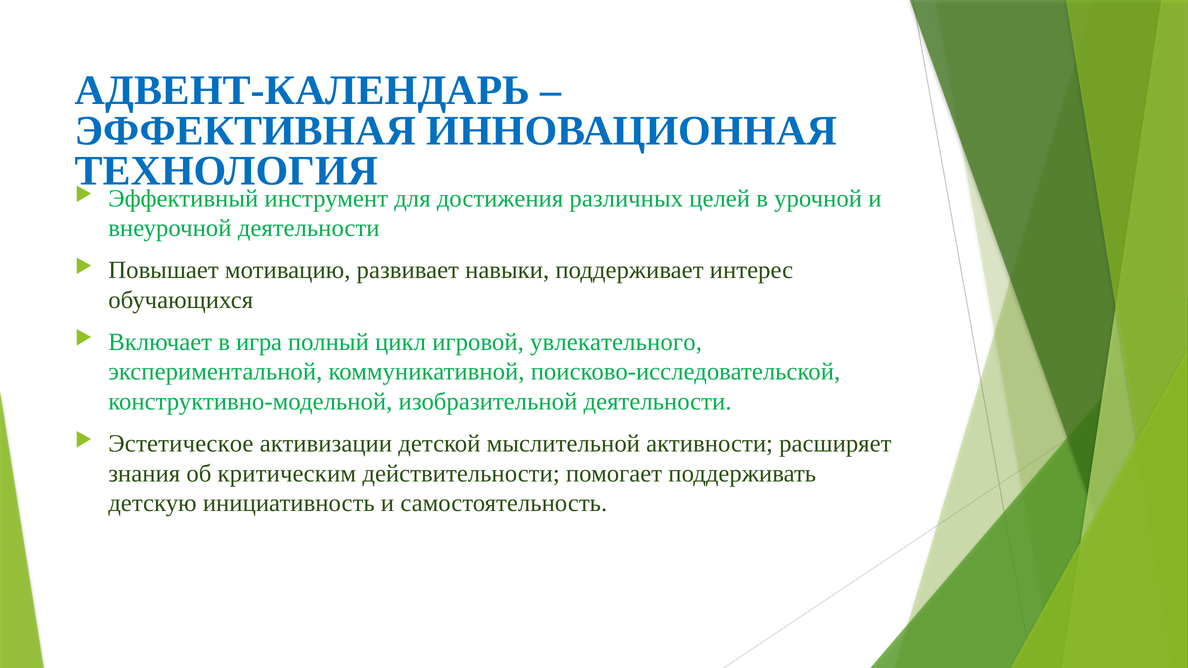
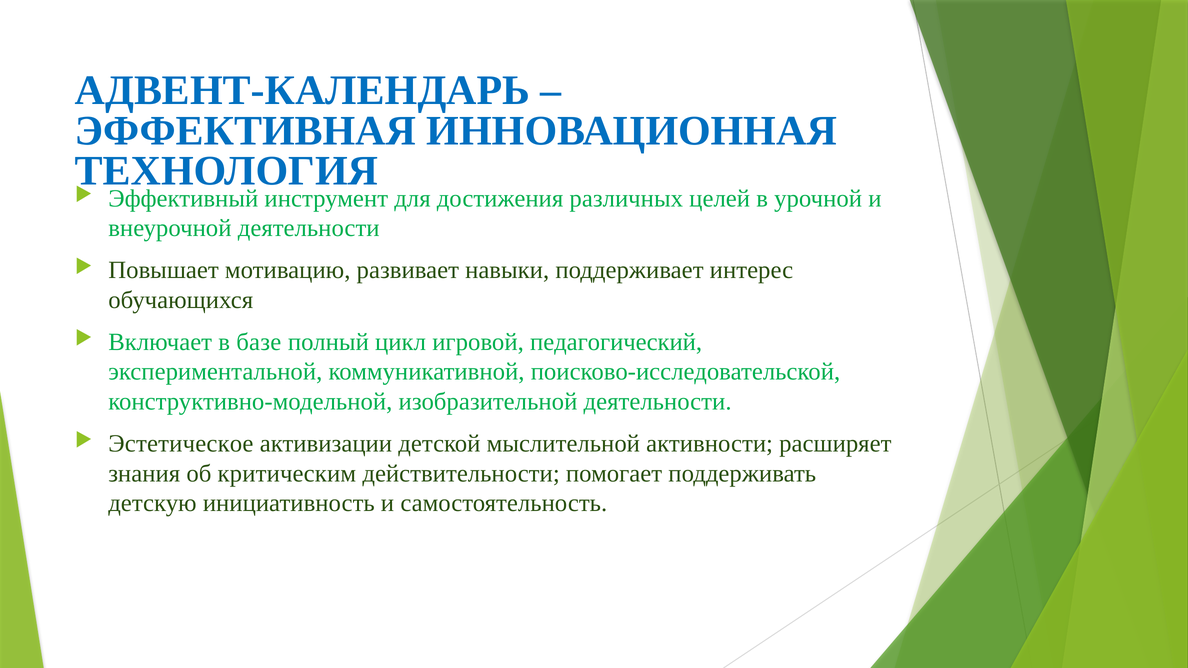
игра: игра -> базе (259, 342)
увлекательного: увлекательного -> педагогический (616, 342)
